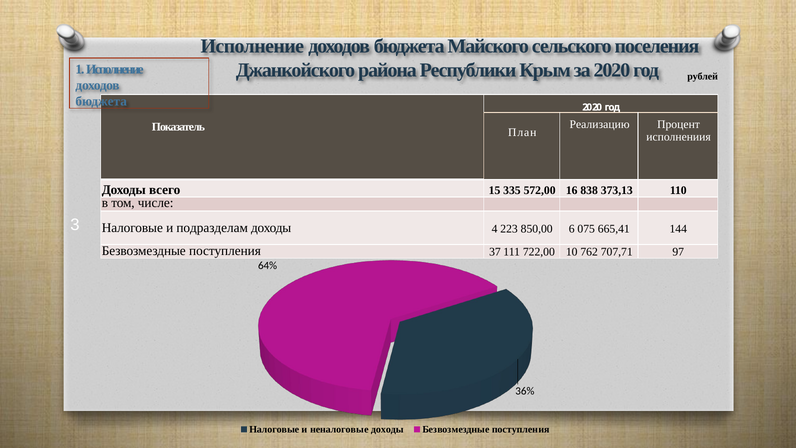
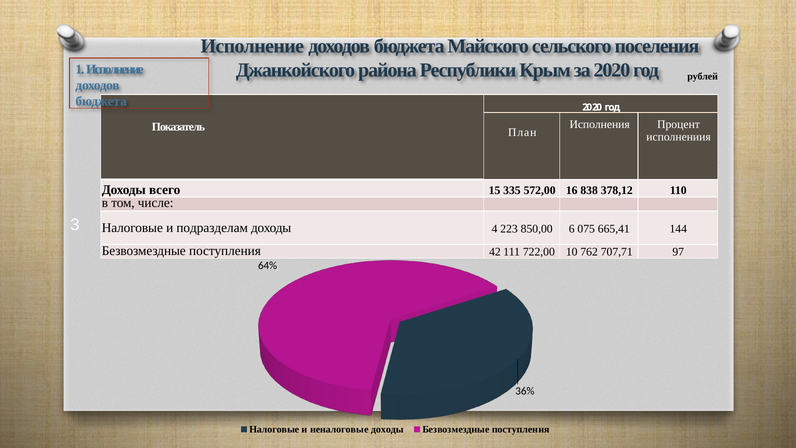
Реализацию: Реализацию -> Исполнения (600, 124)
373,13: 373,13 -> 378,12 (617, 191)
37: 37 -> 42 (495, 252)
